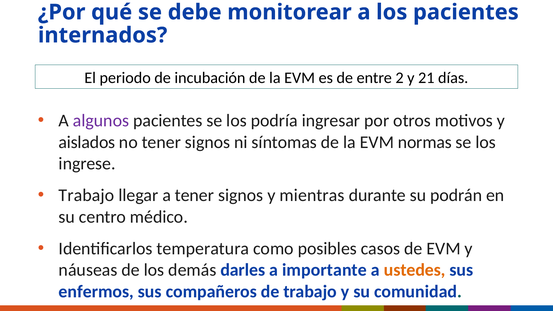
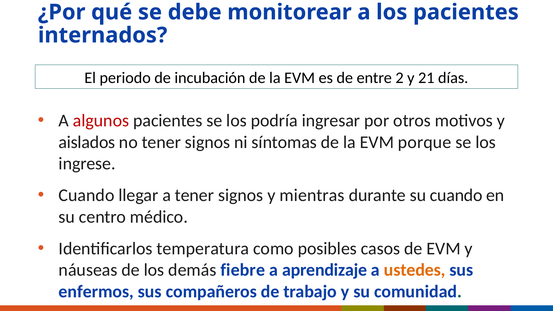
algunos colour: purple -> red (101, 121)
normas: normas -> porque (425, 142)
Trabajo: Trabajo -> Cuando (87, 195)
su podrán: podrán -> cuando (456, 195)
darles: darles -> fiebre (243, 270)
importante: importante -> aprendizaje (325, 270)
